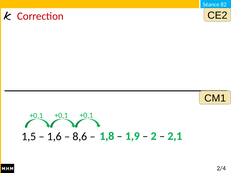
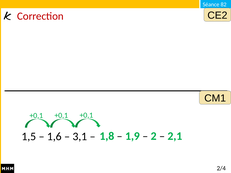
8,6: 8,6 -> 3,1 (80, 137)
